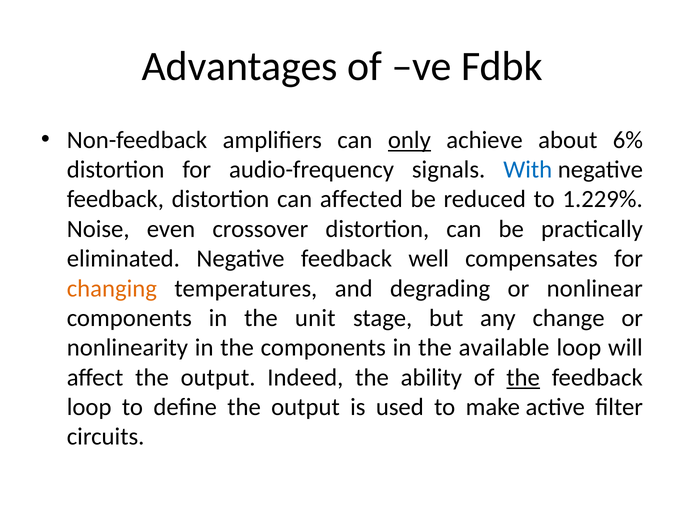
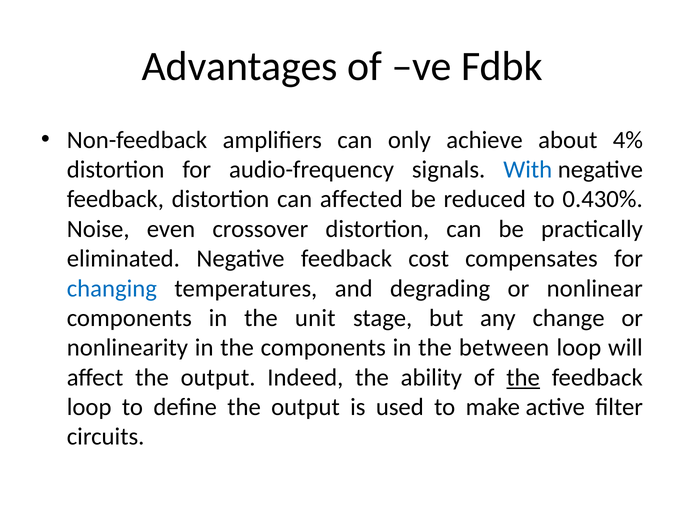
only underline: present -> none (409, 140)
6%: 6% -> 4% (628, 140)
1.229%: 1.229% -> 0.430% (603, 199)
well: well -> cost (429, 259)
changing colour: orange -> blue (112, 288)
available: available -> between (504, 348)
